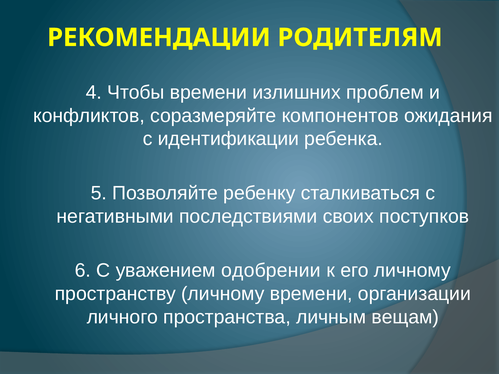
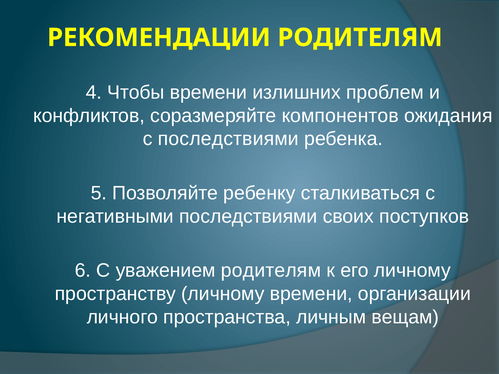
с идентификации: идентификации -> последствиями (228, 139)
уважением одобрении: одобрении -> родителям (271, 271)
